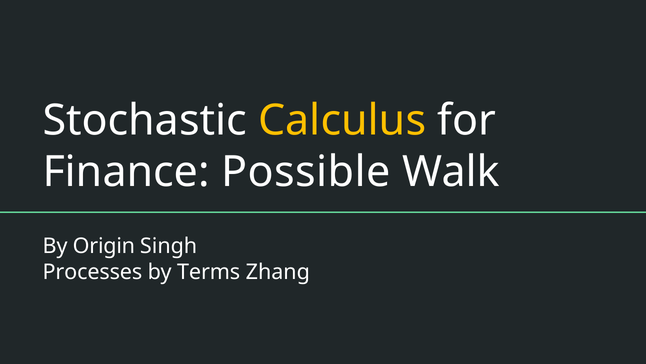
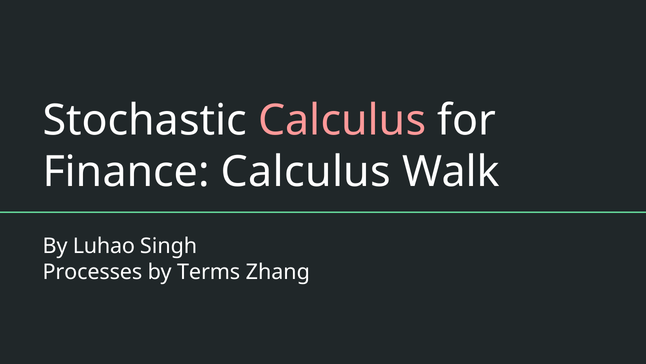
Calculus colour: yellow -> pink (342, 120)
Finance Possible: Possible -> Calculus (306, 172)
Origin: Origin -> Luhao (104, 246)
